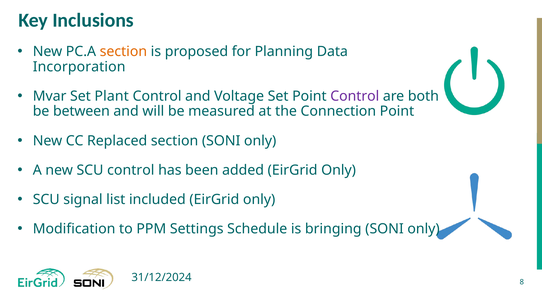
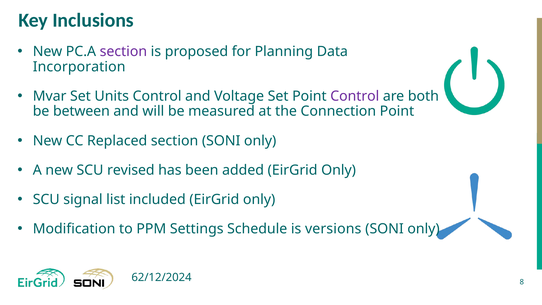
section colour: orange -> purple (123, 51)
Plant: Plant -> Units (112, 96)
SCU control: control -> revised (131, 170)
bringing: bringing -> versions (333, 229)
31/12/2024: 31/12/2024 -> 62/12/2024 (162, 277)
